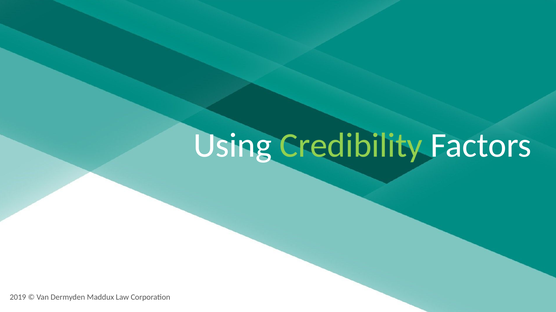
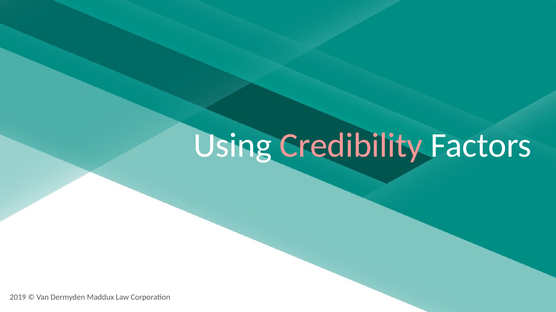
Credibility colour: light green -> pink (351, 146)
